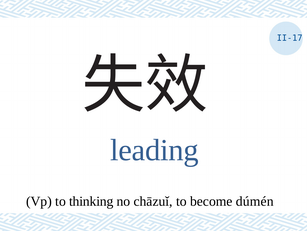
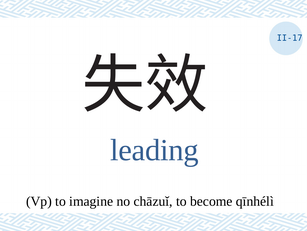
thinking: thinking -> imagine (91, 201)
dúmén: dúmén -> qīnhélì (255, 201)
